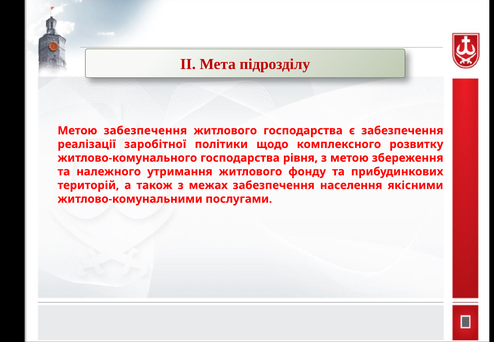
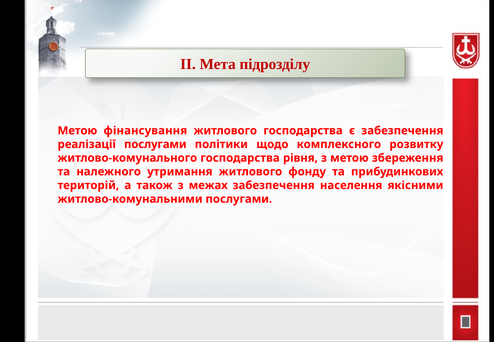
Метою забезпечення: забезпечення -> фінансування (145, 131)
реалізації заробітної: заробітної -> послугами (155, 144)
